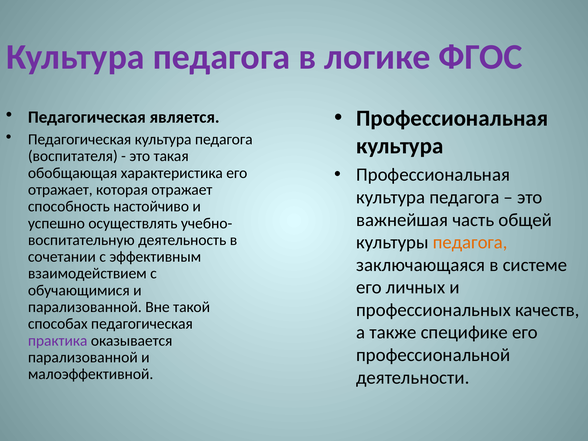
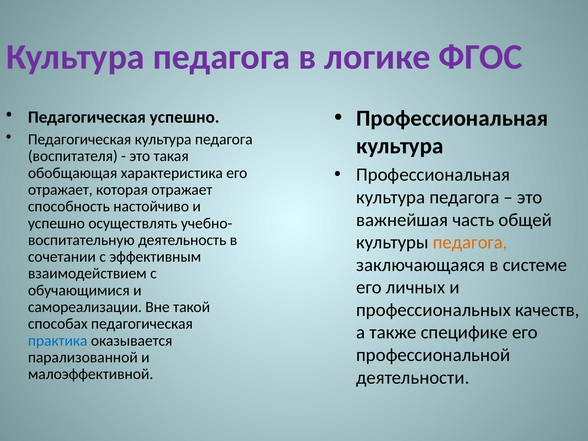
Педагогическая является: является -> успешно (185, 117)
парализованной: парализованной -> самореализации (85, 307)
практика colour: purple -> blue (58, 341)
